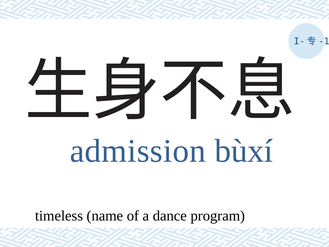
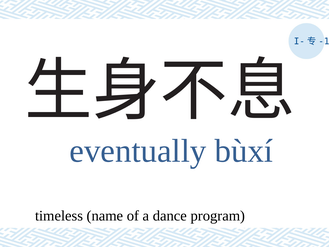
admission: admission -> eventually (138, 151)
